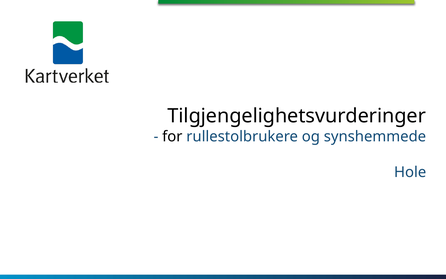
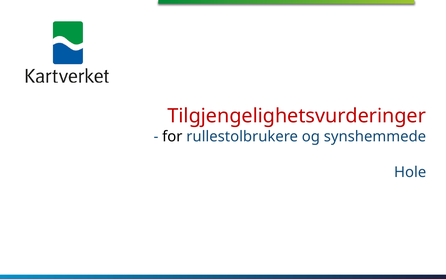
Tilgjengelighetsvurderinger colour: black -> red (297, 116)
